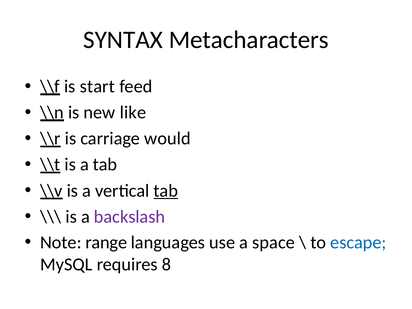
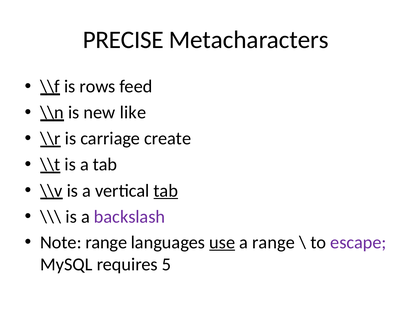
SYNTAX: SYNTAX -> PRECISE (123, 40)
start: start -> rows (97, 86)
would: would -> create (168, 139)
use underline: none -> present (222, 242)
a space: space -> range (274, 242)
escape colour: blue -> purple (358, 242)
8: 8 -> 5 (167, 264)
